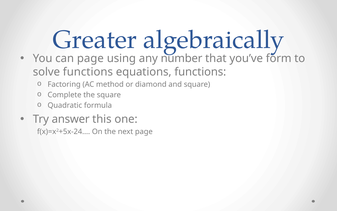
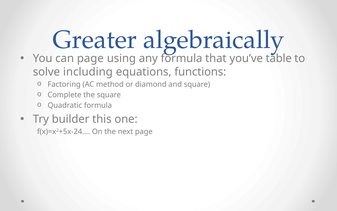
any number: number -> formula (182, 58)
form: form -> table (279, 58)
solve functions: functions -> including (88, 72)
answer: answer -> builder (71, 119)
